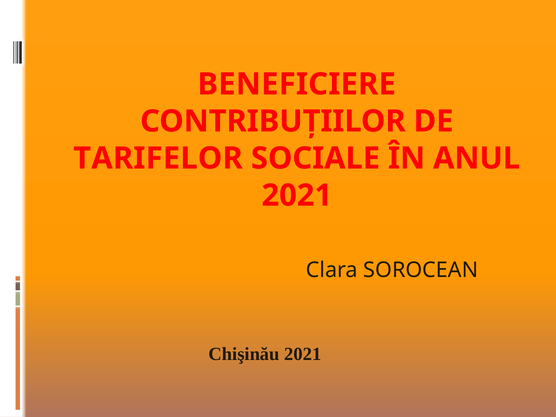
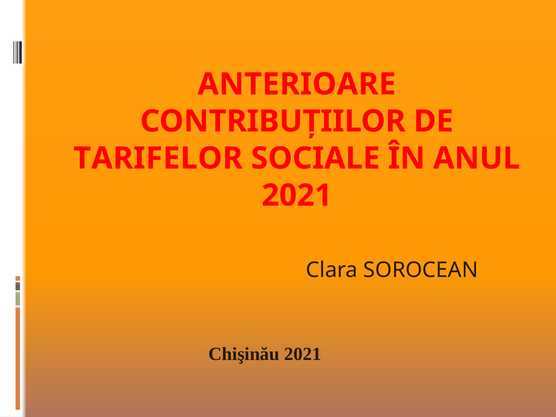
BENEFICIERE: BENEFICIERE -> ANTERIOARE (297, 84)
